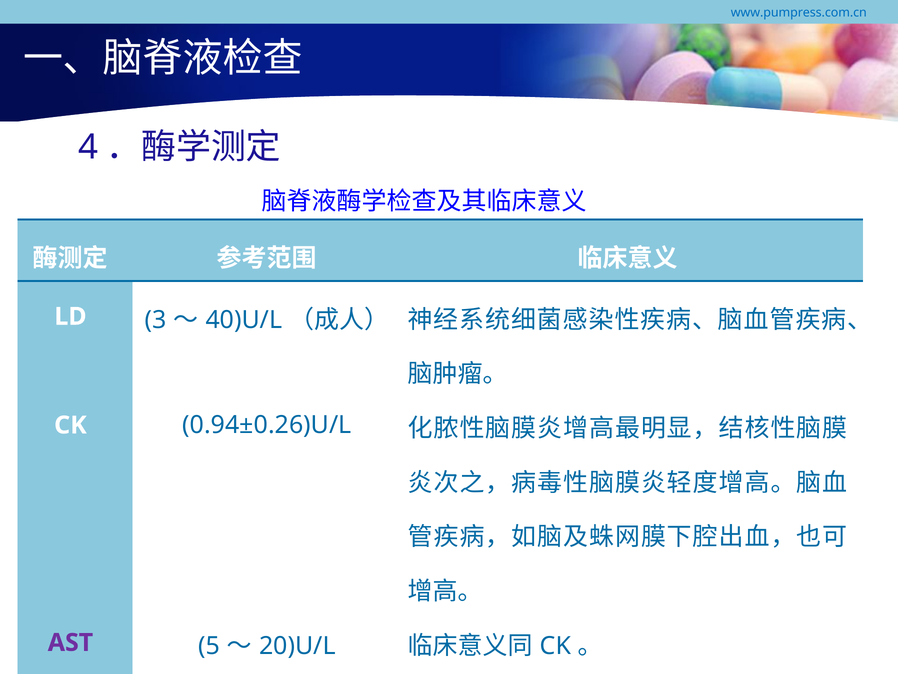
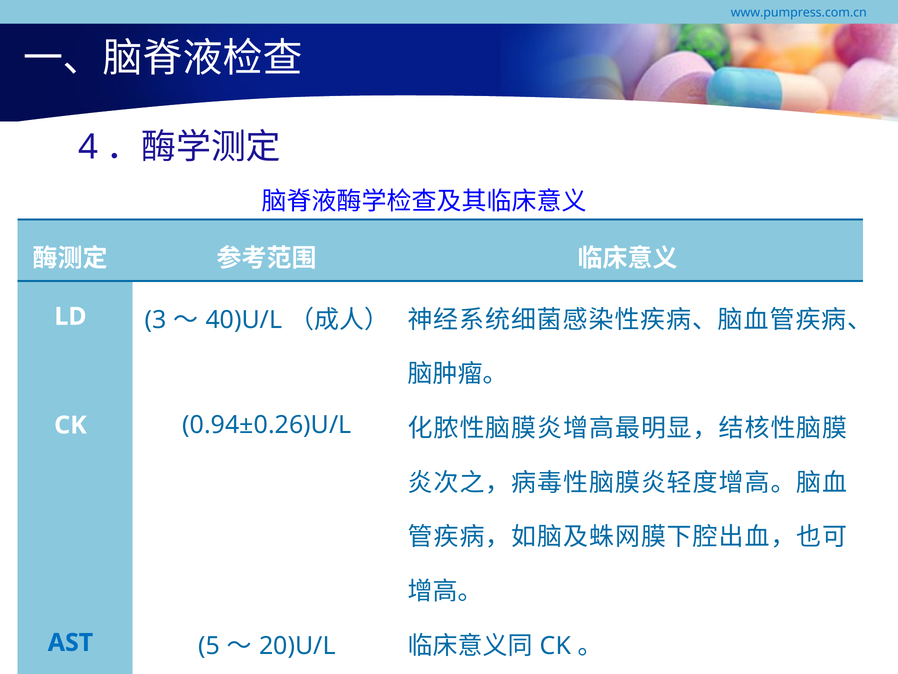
AST colour: purple -> blue (70, 642)
